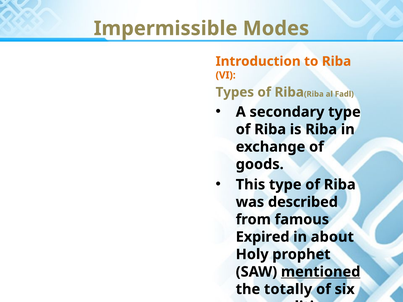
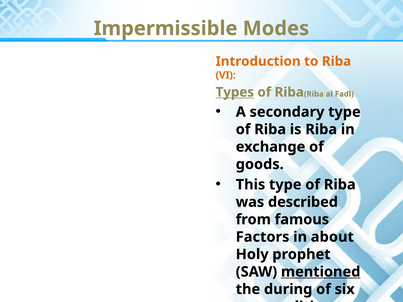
Types underline: none -> present (235, 92)
Expired: Expired -> Factors (263, 237)
totally: totally -> during (288, 289)
